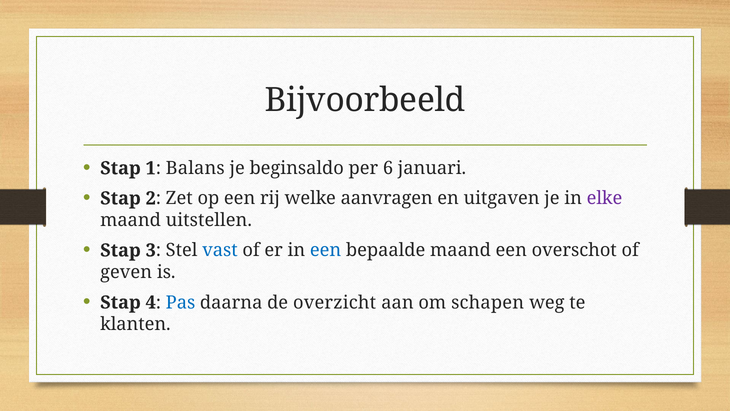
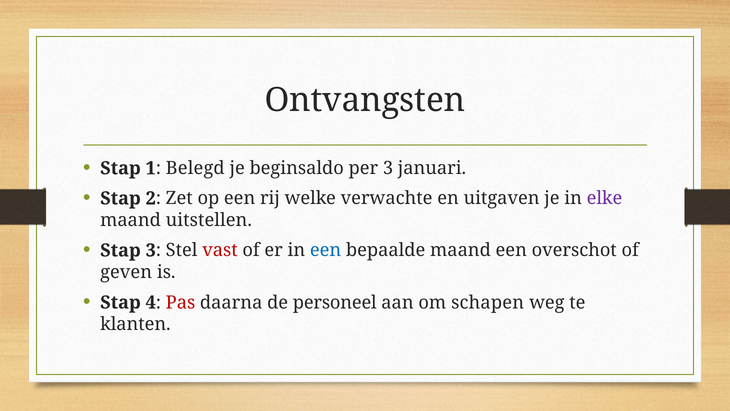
Bijvoorbeeld: Bijvoorbeeld -> Ontvangsten (365, 100)
Balans: Balans -> Belegd (195, 168)
per 6: 6 -> 3 (388, 168)
aanvragen: aanvragen -> verwachte (387, 198)
vast colour: blue -> red (220, 250)
Pas colour: blue -> red (181, 302)
overzicht: overzicht -> personeel (335, 302)
